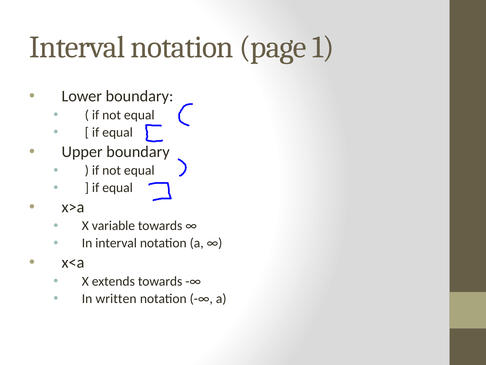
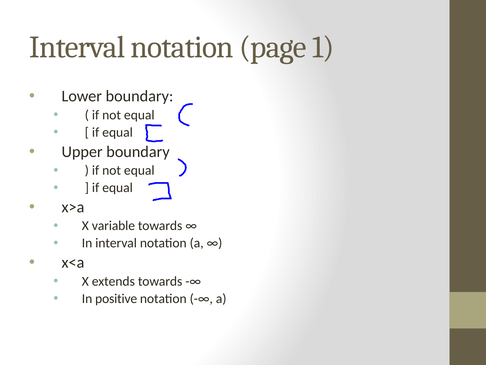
written: written -> positive (116, 298)
